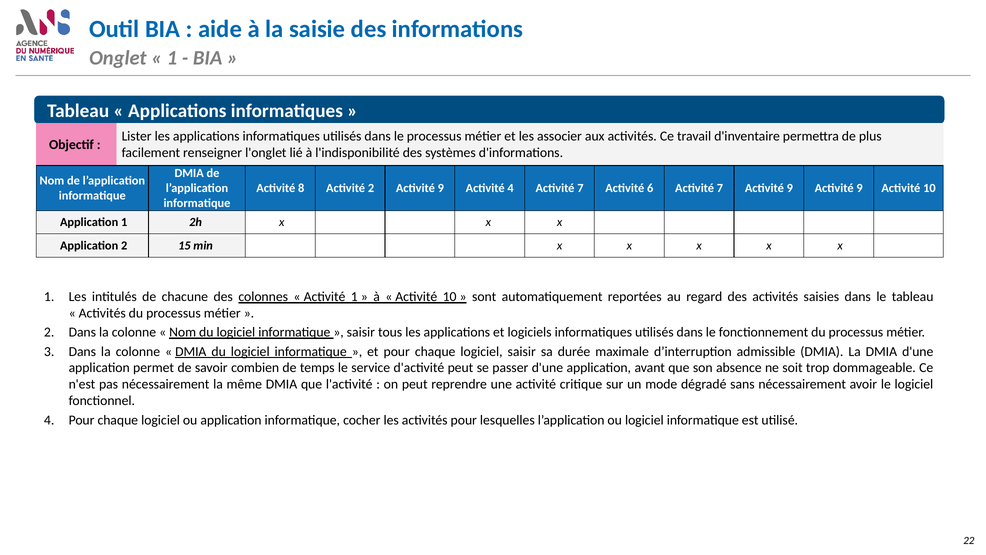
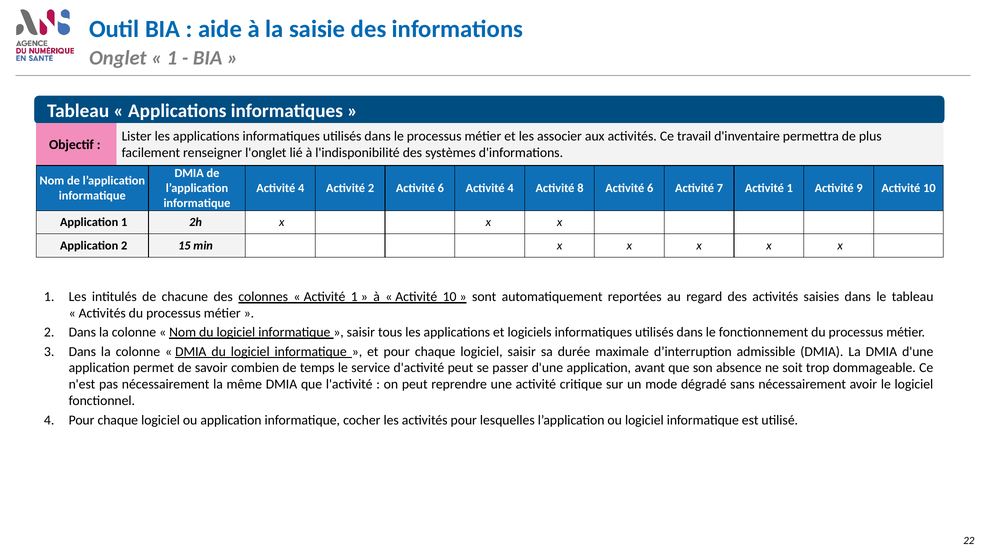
8: 8 -> 4 (301, 188)
2 Activité 9: 9 -> 6 (441, 188)
4 Activité 7: 7 -> 8 (580, 188)
7 Activité 9: 9 -> 1 (790, 188)
